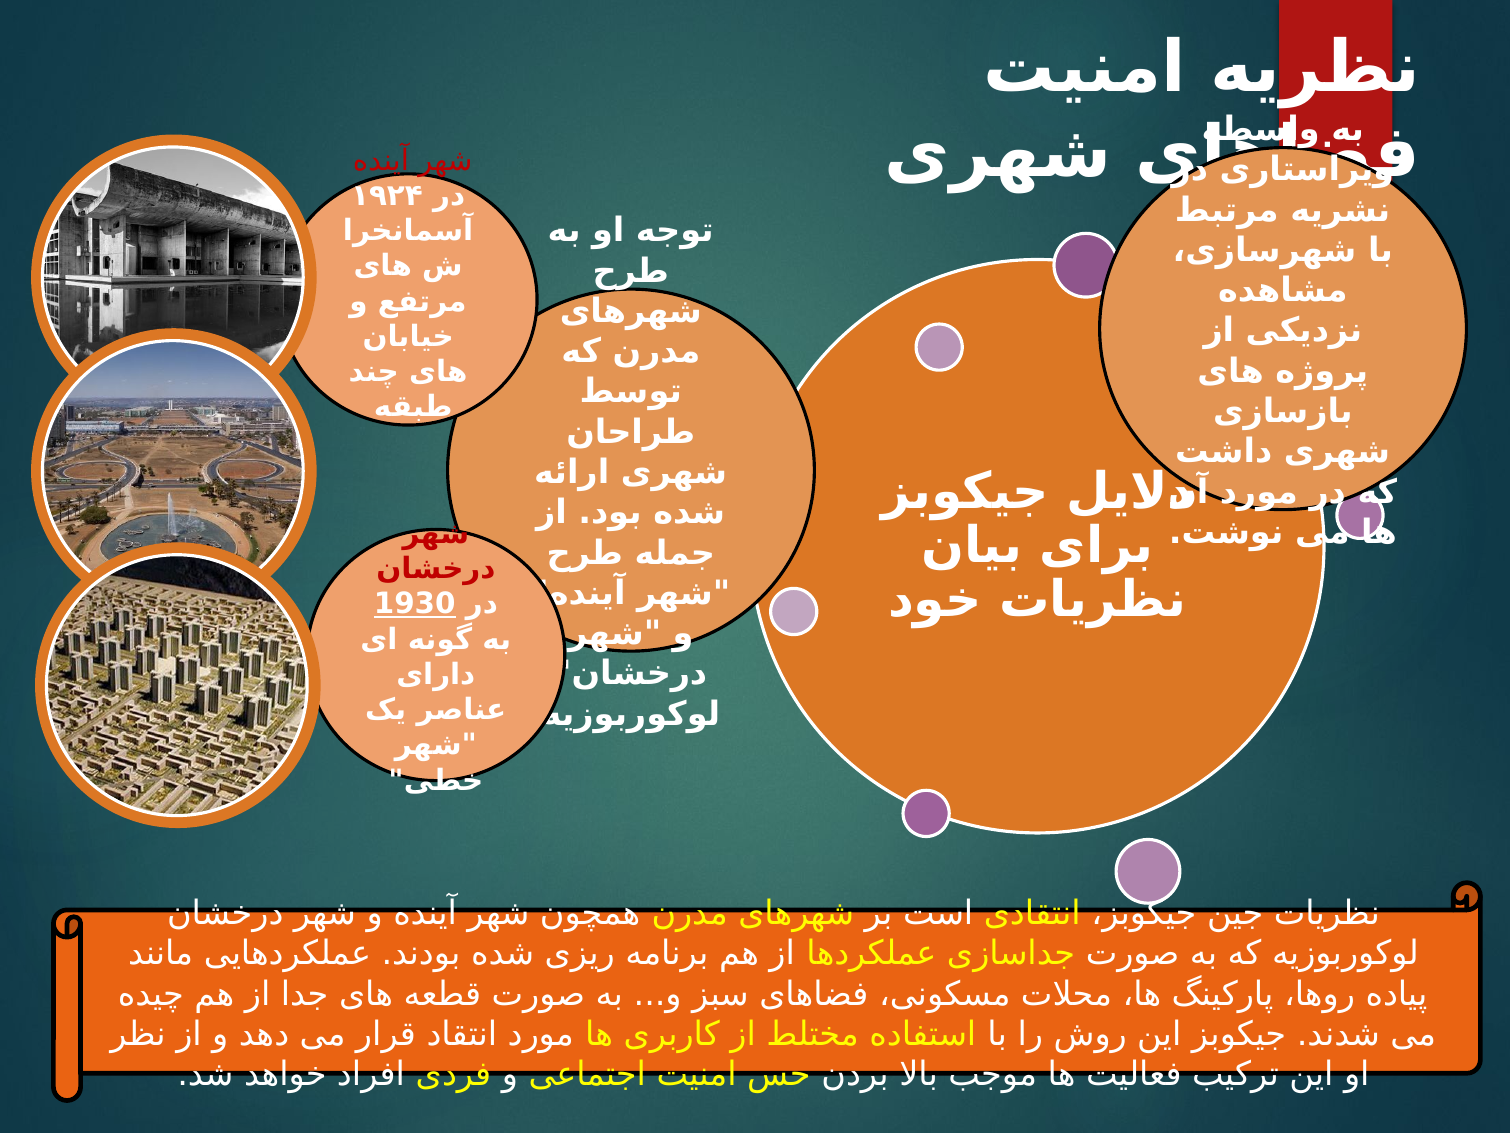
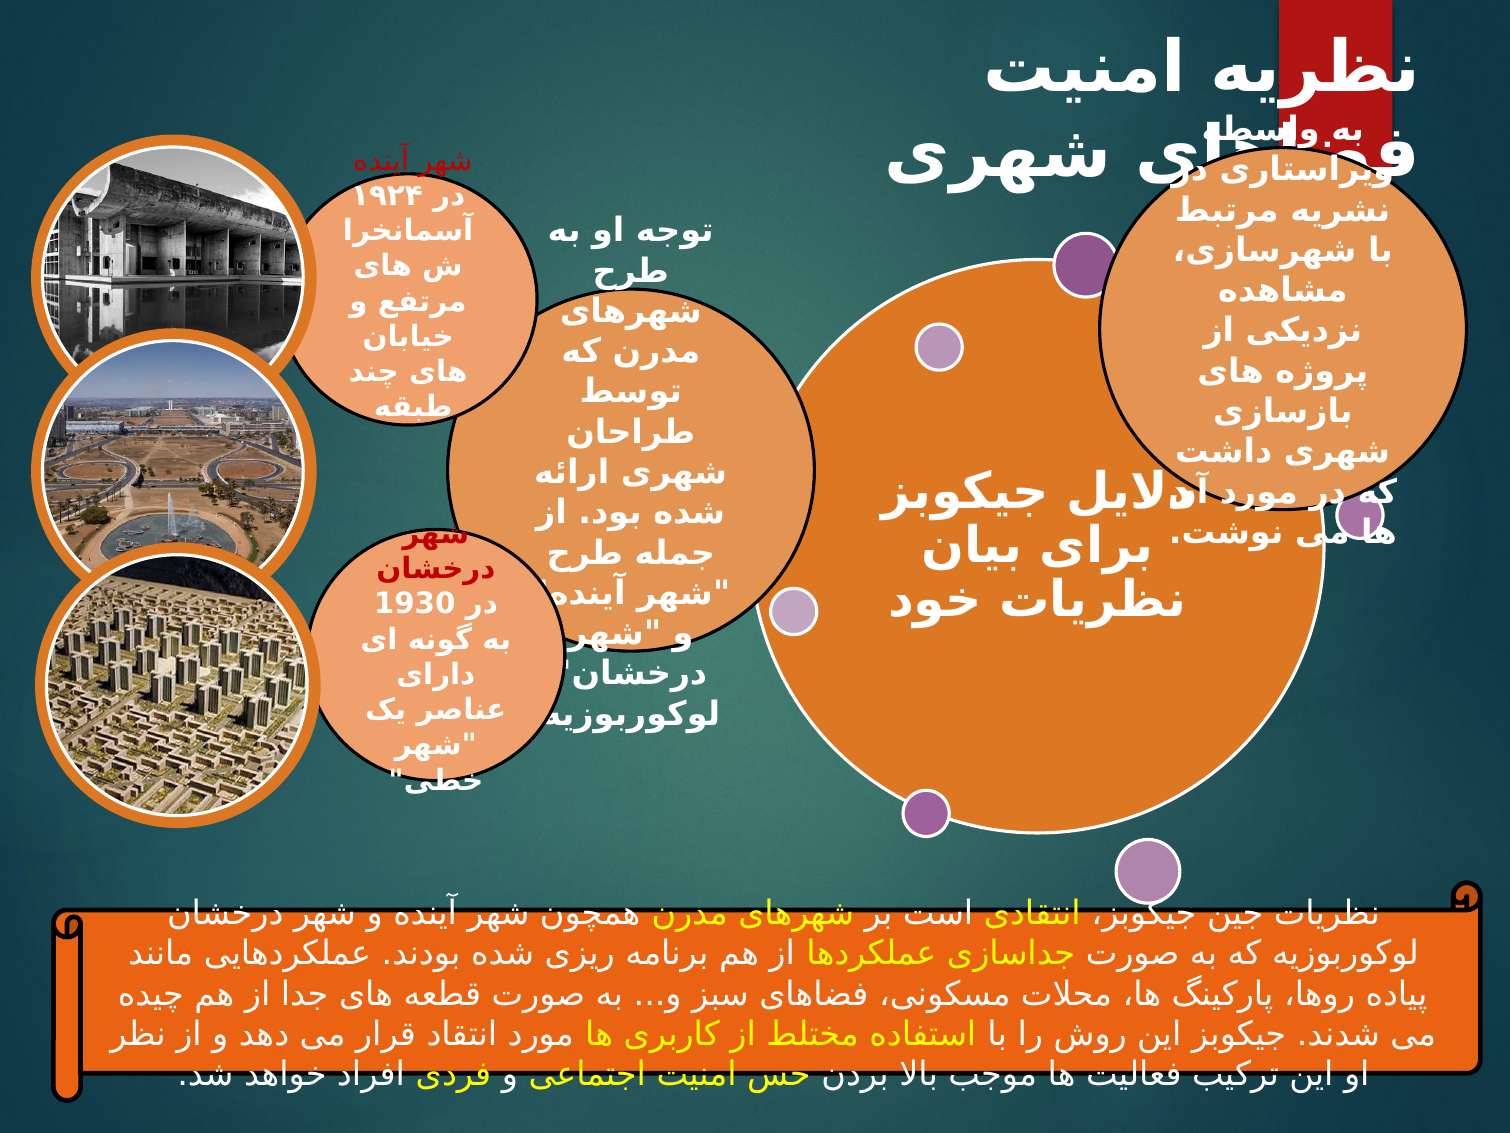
1930 underline: present -> none (415, 604)
